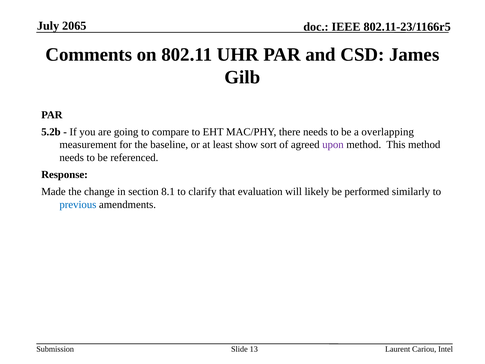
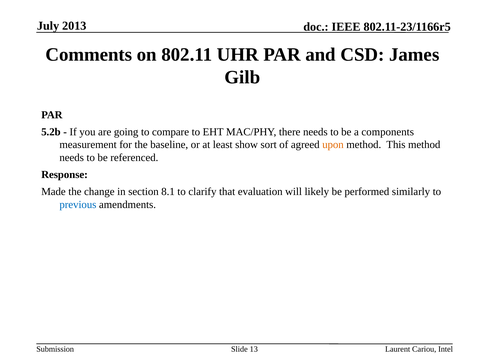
2065: 2065 -> 2013 (74, 26)
overlapping: overlapping -> components (388, 132)
upon colour: purple -> orange (333, 145)
